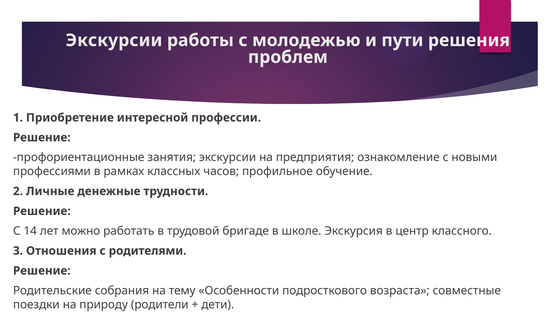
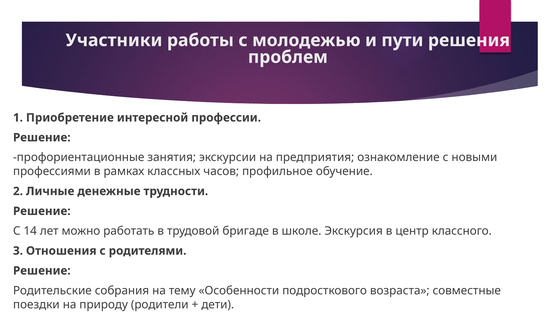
Экскурсии: Экскурсии -> Участники (114, 40)
